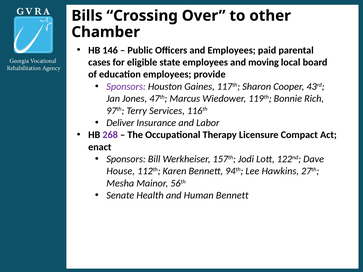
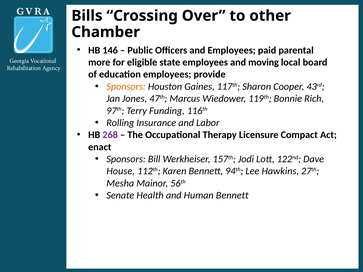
cases: cases -> more (99, 62)
Sponsors colour: purple -> orange (126, 87)
Services: Services -> Funding (167, 111)
Deliver: Deliver -> Rolling (120, 123)
